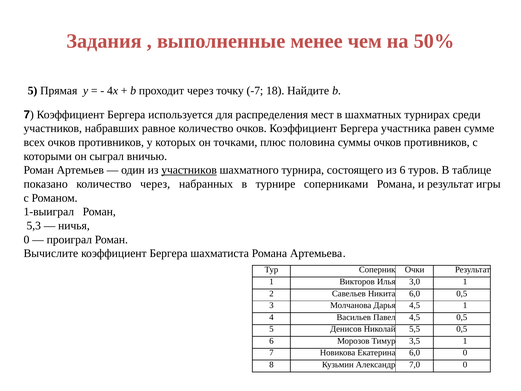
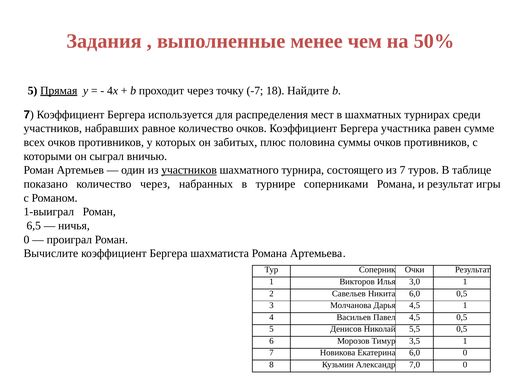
Прямая underline: none -> present (59, 90)
точками: точками -> забитых (235, 142)
из 6: 6 -> 7 (402, 170)
5,3: 5,3 -> 6,5 (34, 226)
